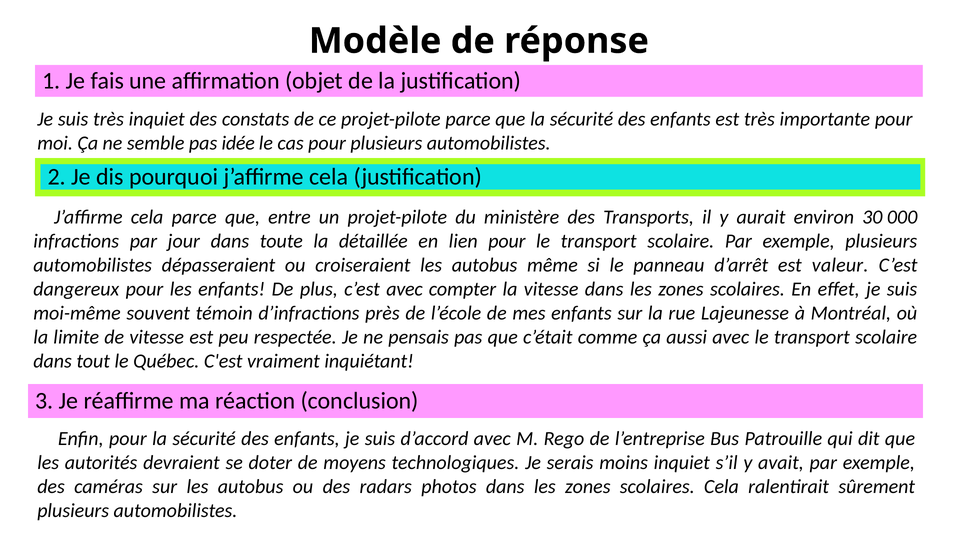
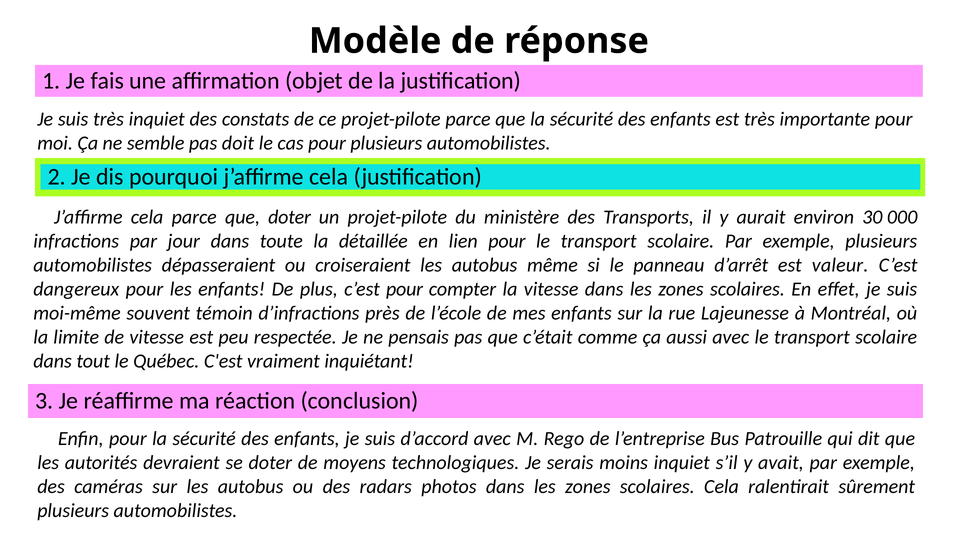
idée: idée -> doit (238, 143)
que entre: entre -> doter (290, 217)
c’est avec: avec -> pour (405, 289)
